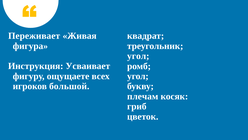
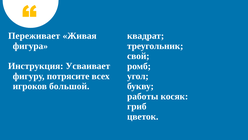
угол: угол -> свой (138, 56)
ощущаете: ощущаете -> потрясите (68, 76)
плечам: плечам -> работы (143, 96)
